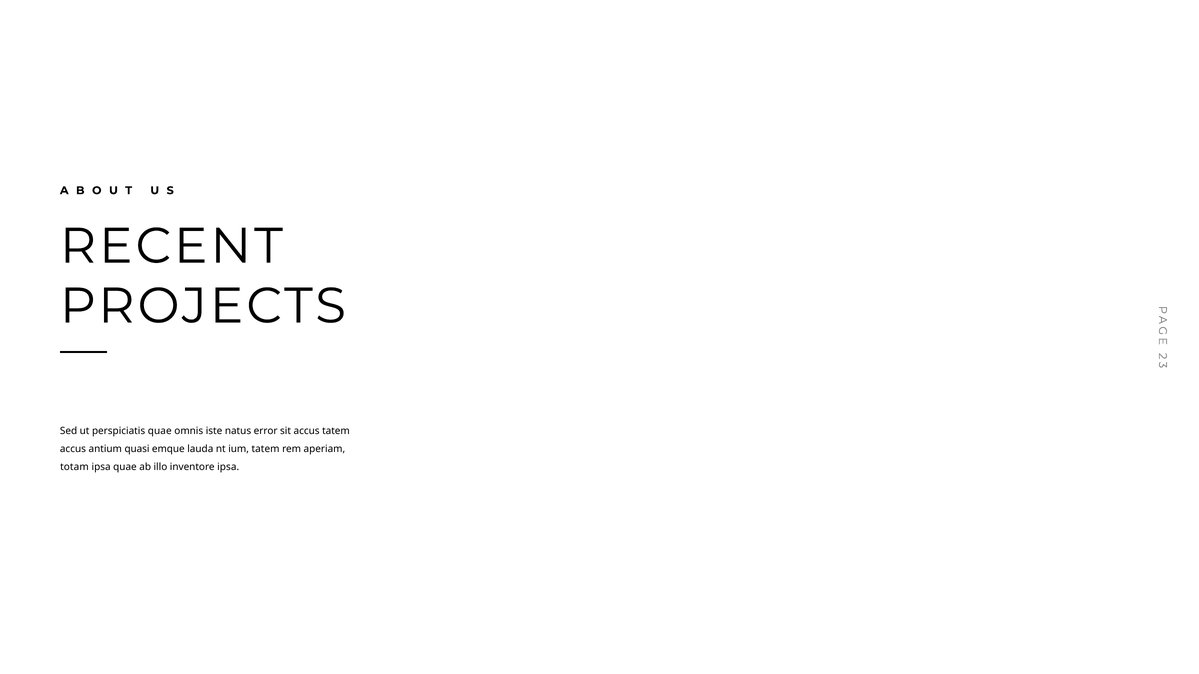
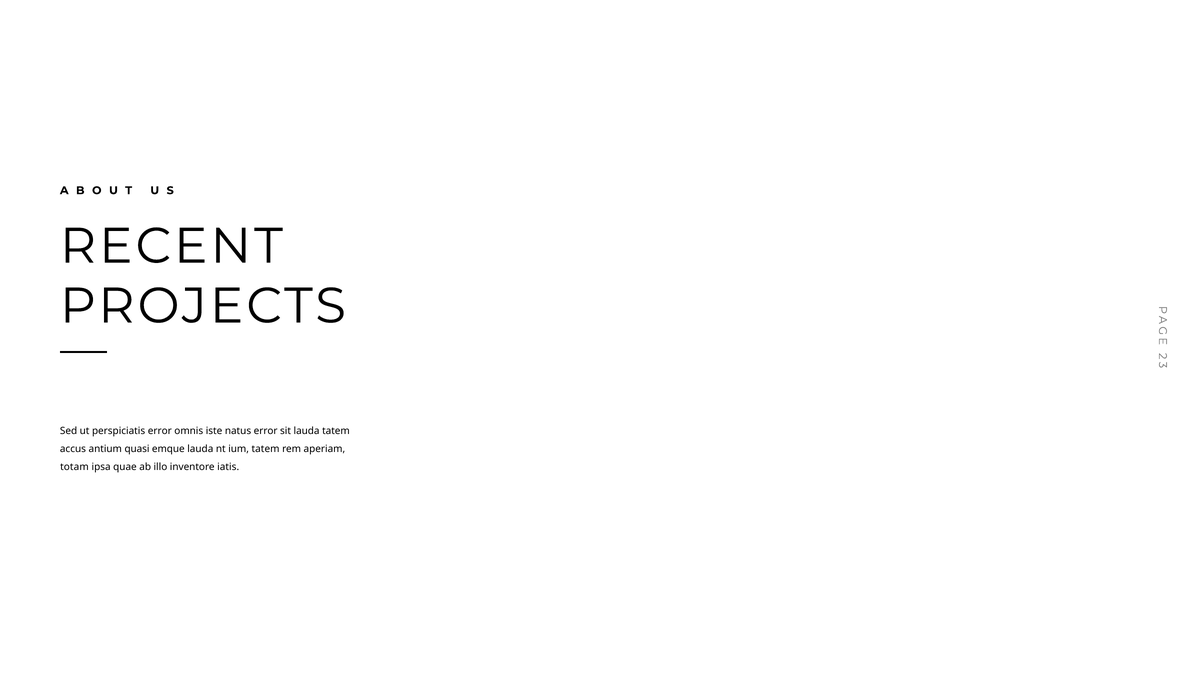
perspiciatis quae: quae -> error (160, 431)
sit accus: accus -> lauda (307, 431)
inventore ipsa: ipsa -> iatis (228, 467)
